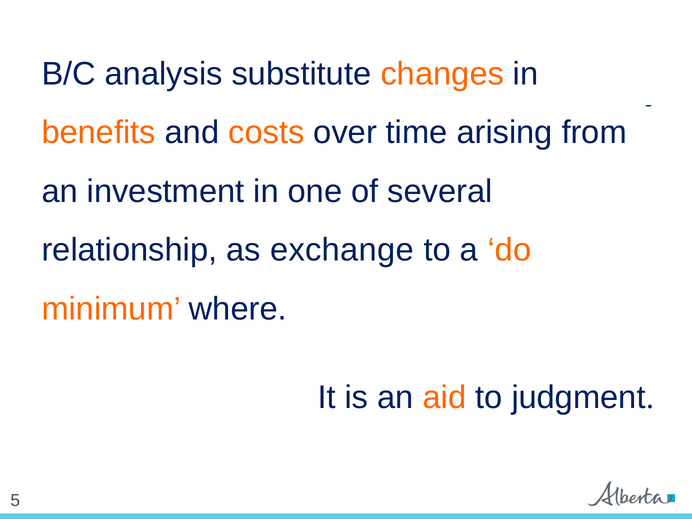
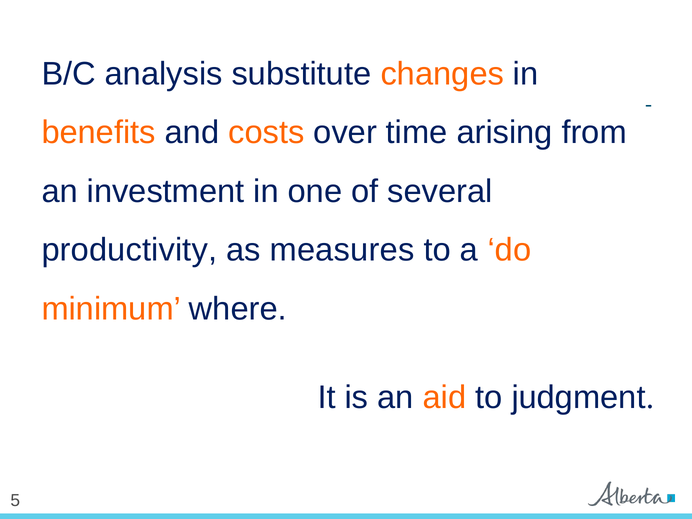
relationship: relationship -> productivity (129, 250)
exchange: exchange -> measures (342, 250)
